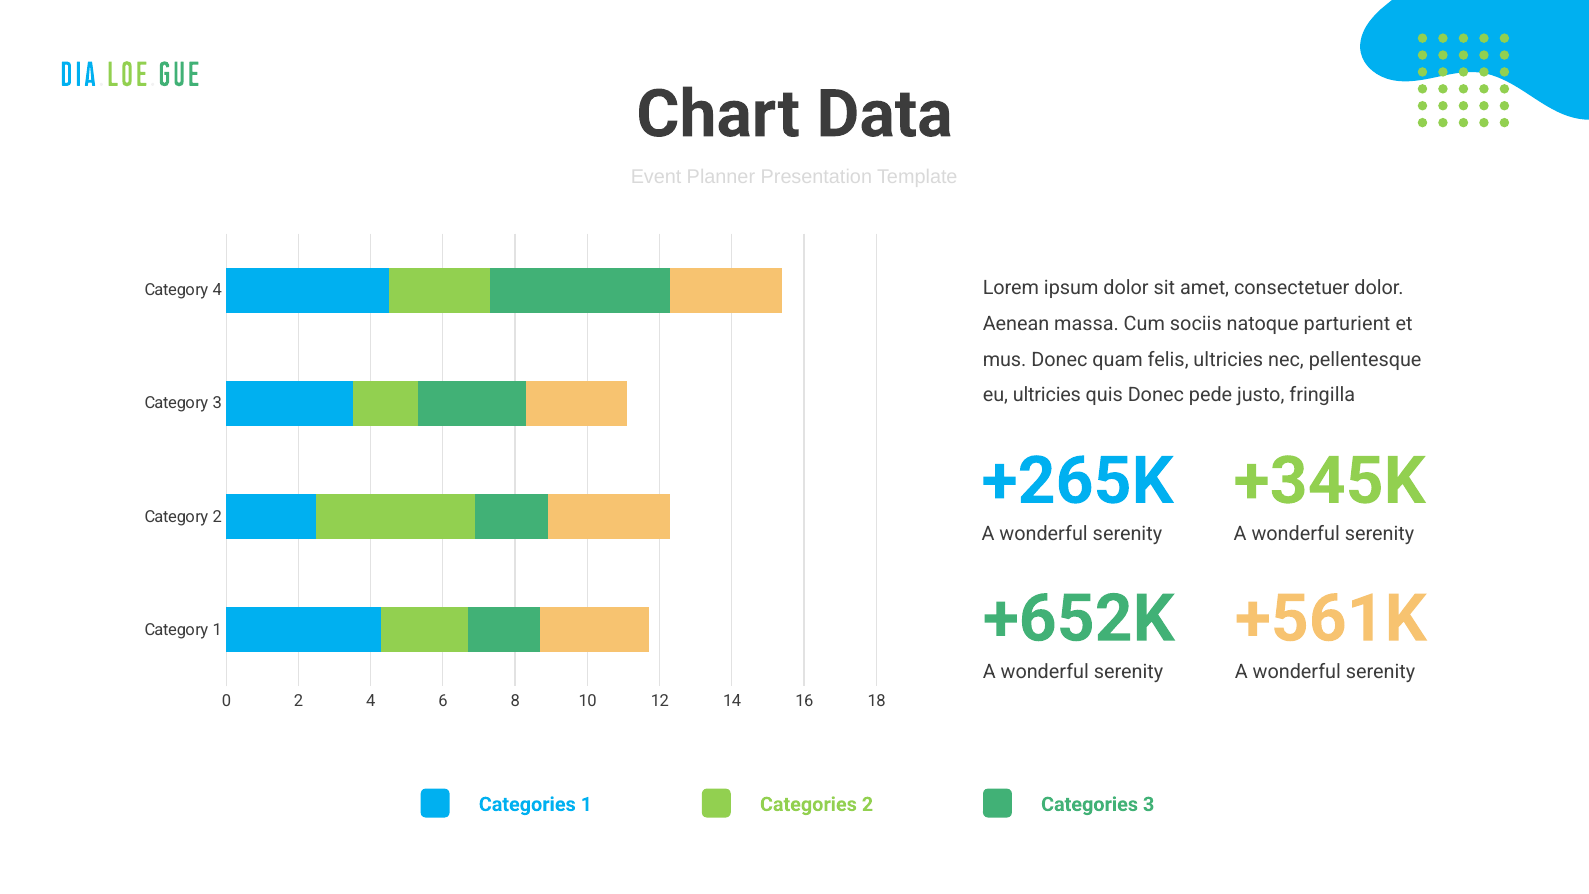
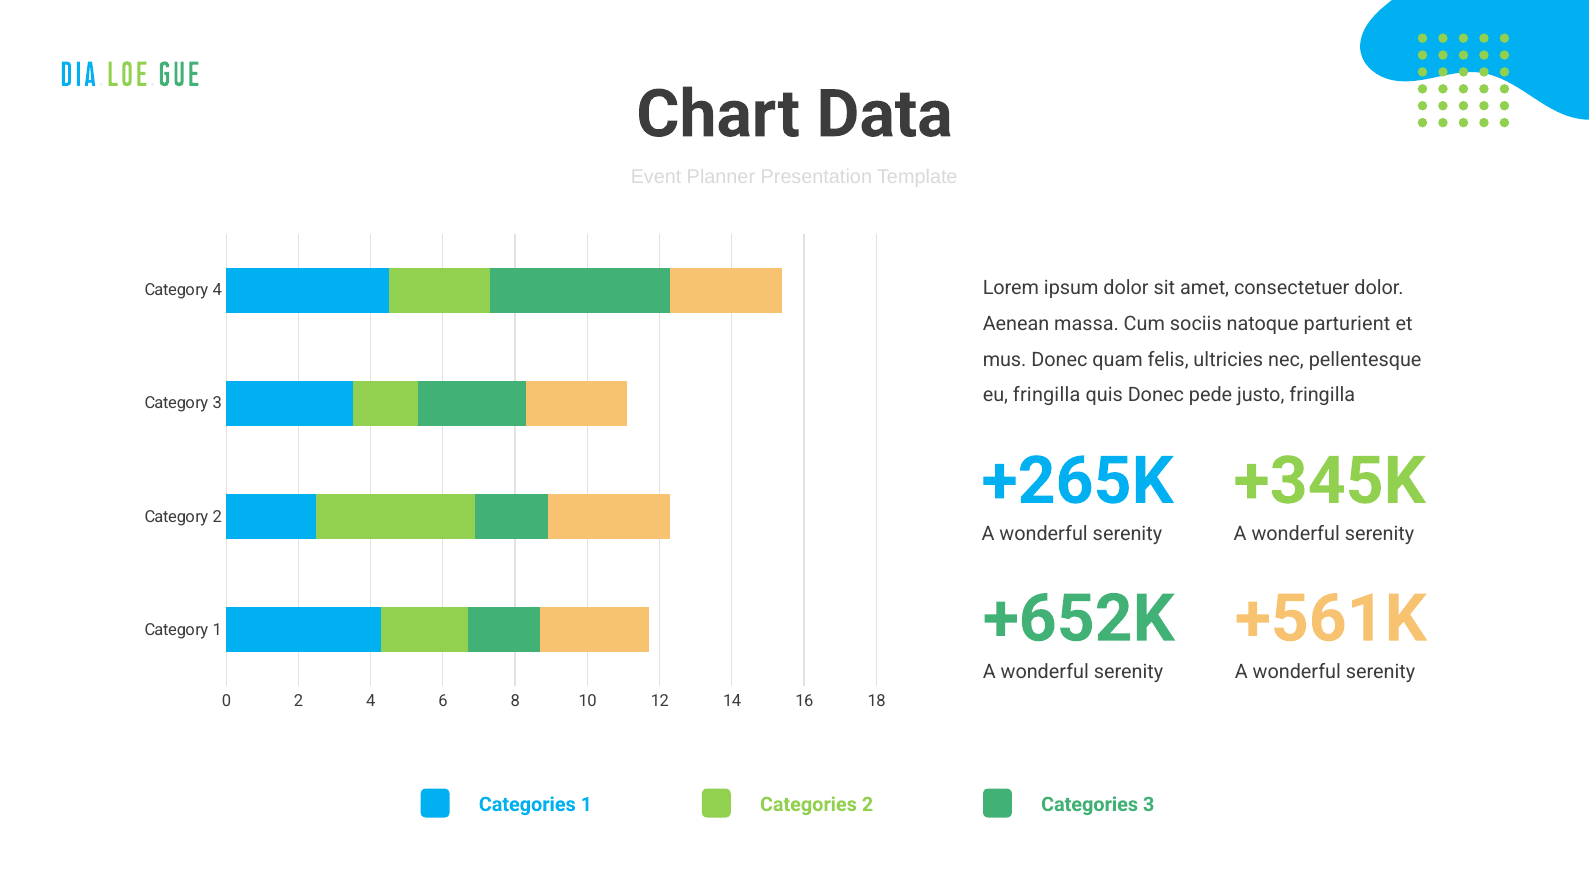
eu ultricies: ultricies -> fringilla (1047, 395)
